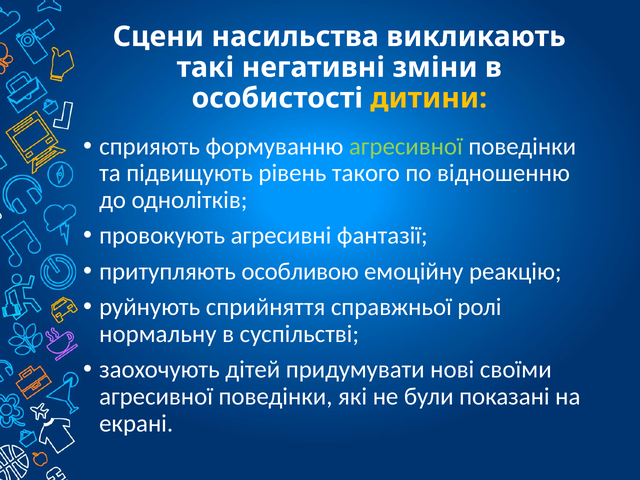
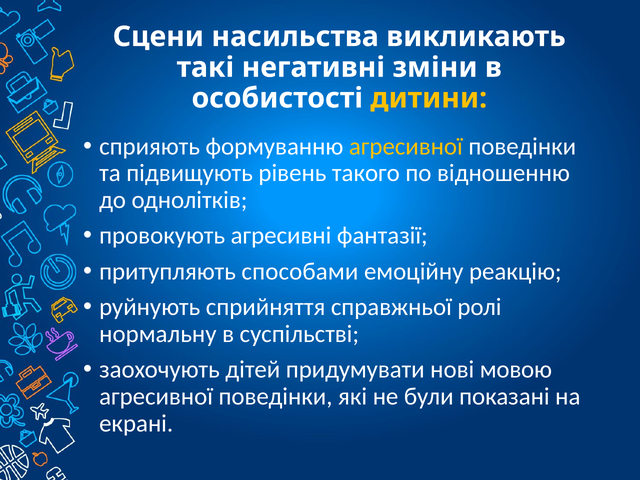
агресивної colour: light green -> yellow (406, 146)
особливою: особливою -> способами (300, 271)
своїми: своїми -> мовою (516, 370)
